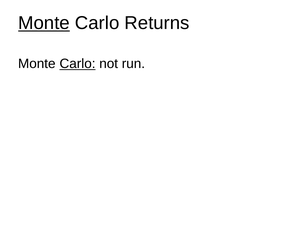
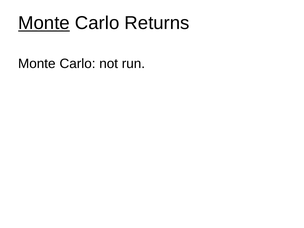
Carlo underline: present -> none (78, 64)
